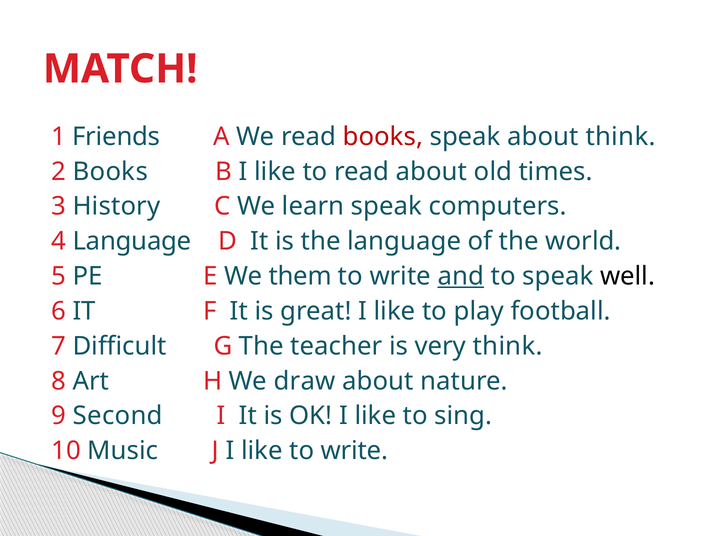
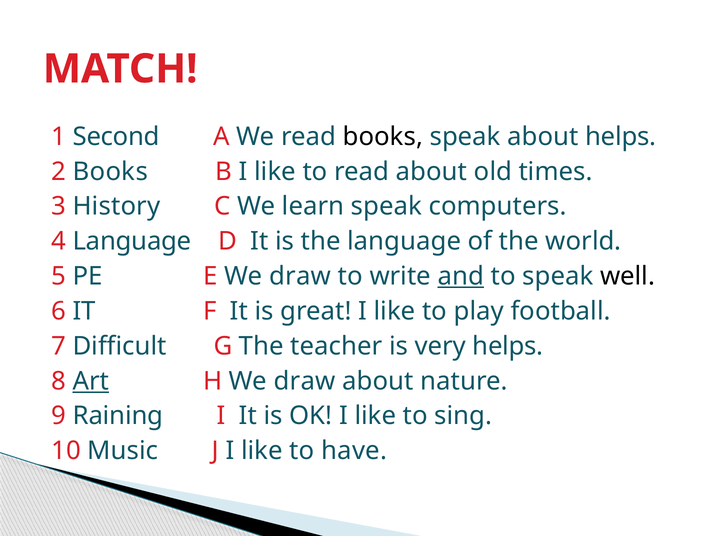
Friends: Friends -> Second (116, 136)
books colour: red -> black (383, 136)
about think: think -> helps (621, 136)
E We them: them -> draw (300, 276)
very think: think -> helps (508, 346)
Art underline: none -> present (91, 381)
Second: Second -> Raining (118, 416)
like to write: write -> have (354, 450)
